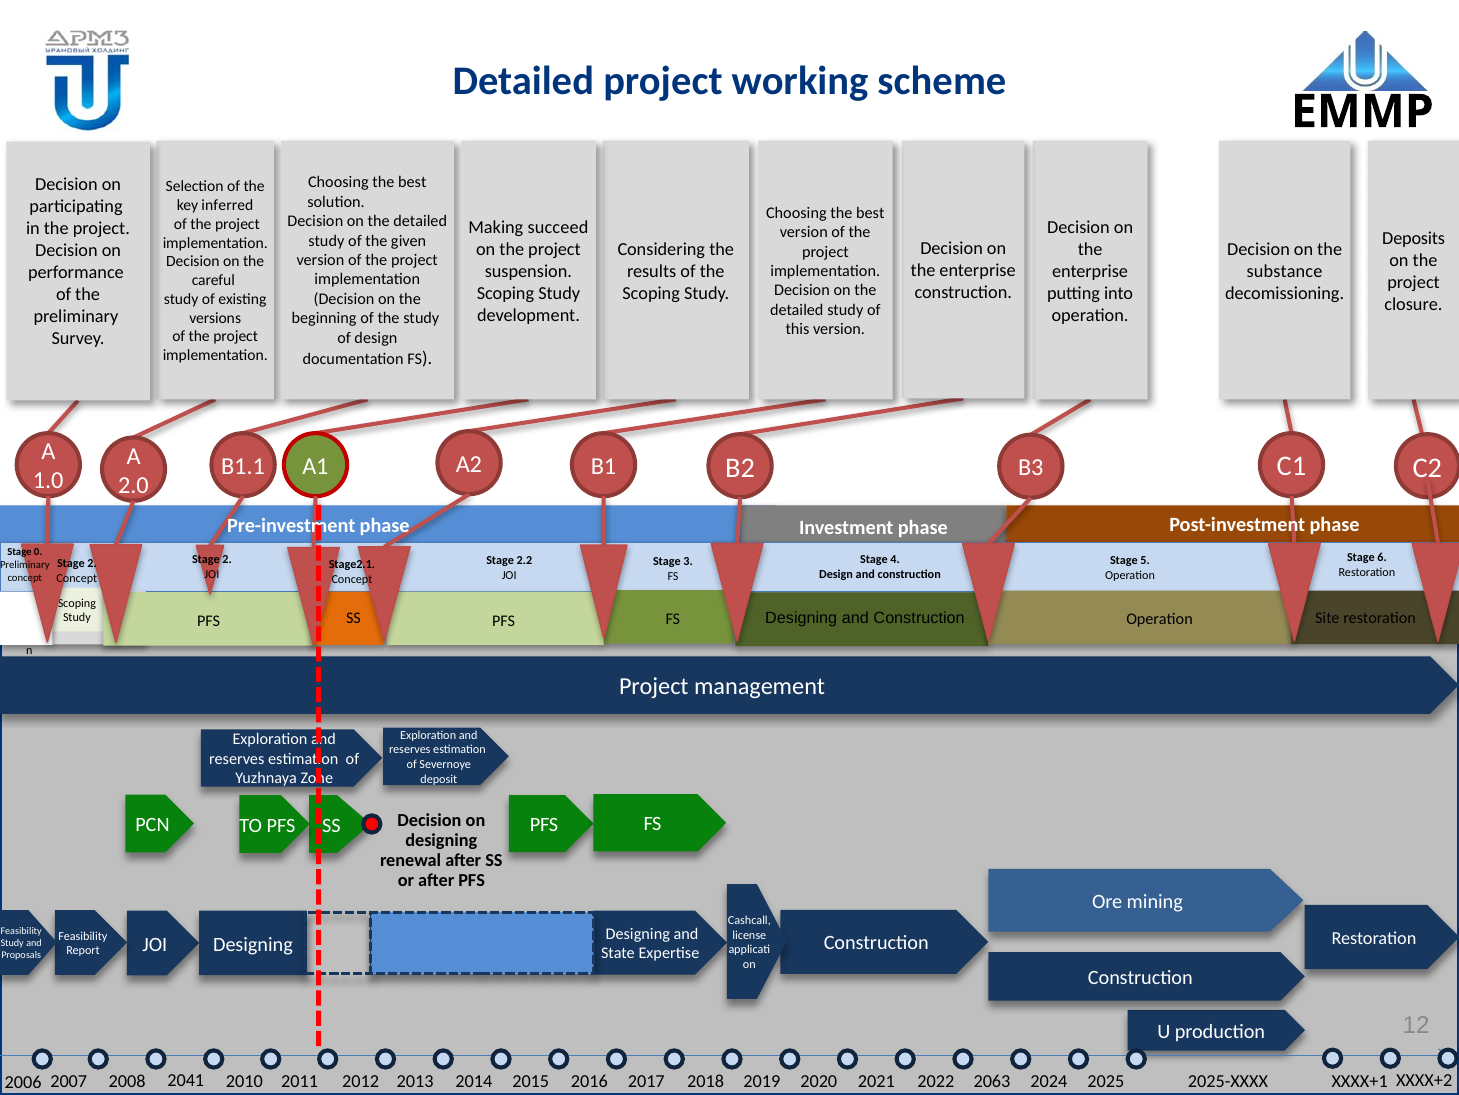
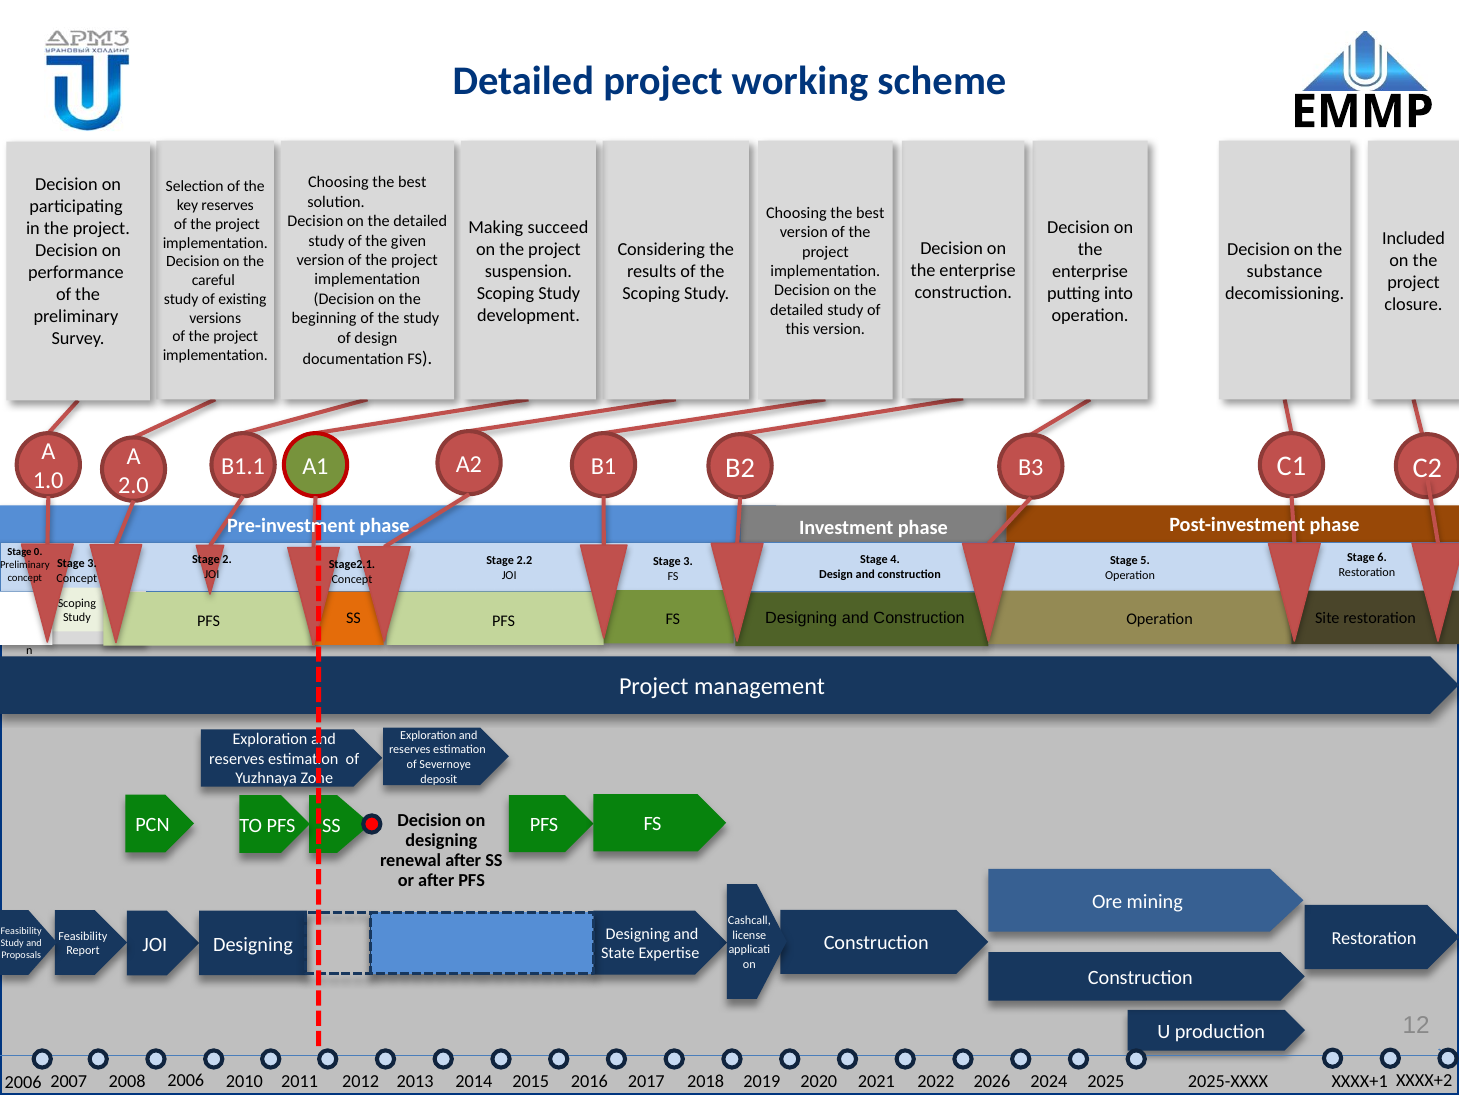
key inferred: inferred -> reserves (228, 205)
Deposits: Deposits -> Included (1414, 238)
2: 2 -> 3 (92, 563)
2008 2041: 2041 -> 2006 (186, 1080)
2063: 2063 -> 2026 (992, 1080)
